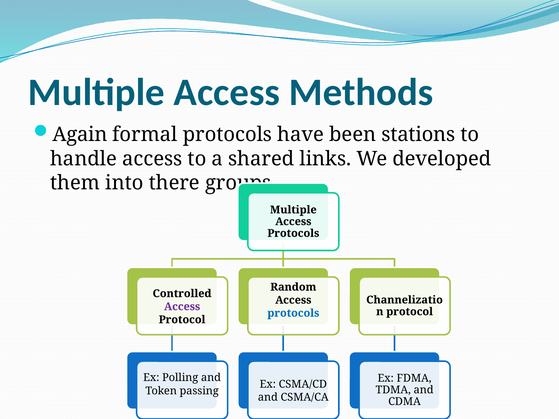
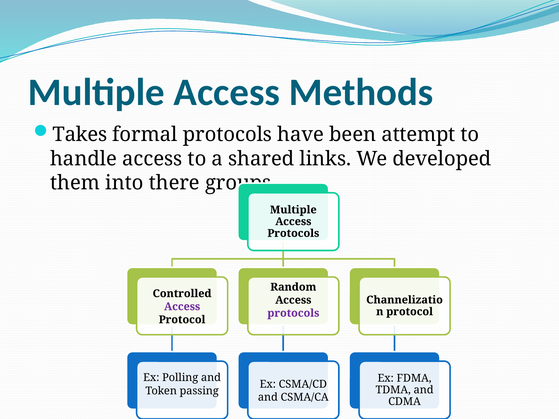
Again: Again -> Takes (80, 135)
stations: stations -> attempt (418, 135)
protocols colour: blue -> purple (293, 313)
